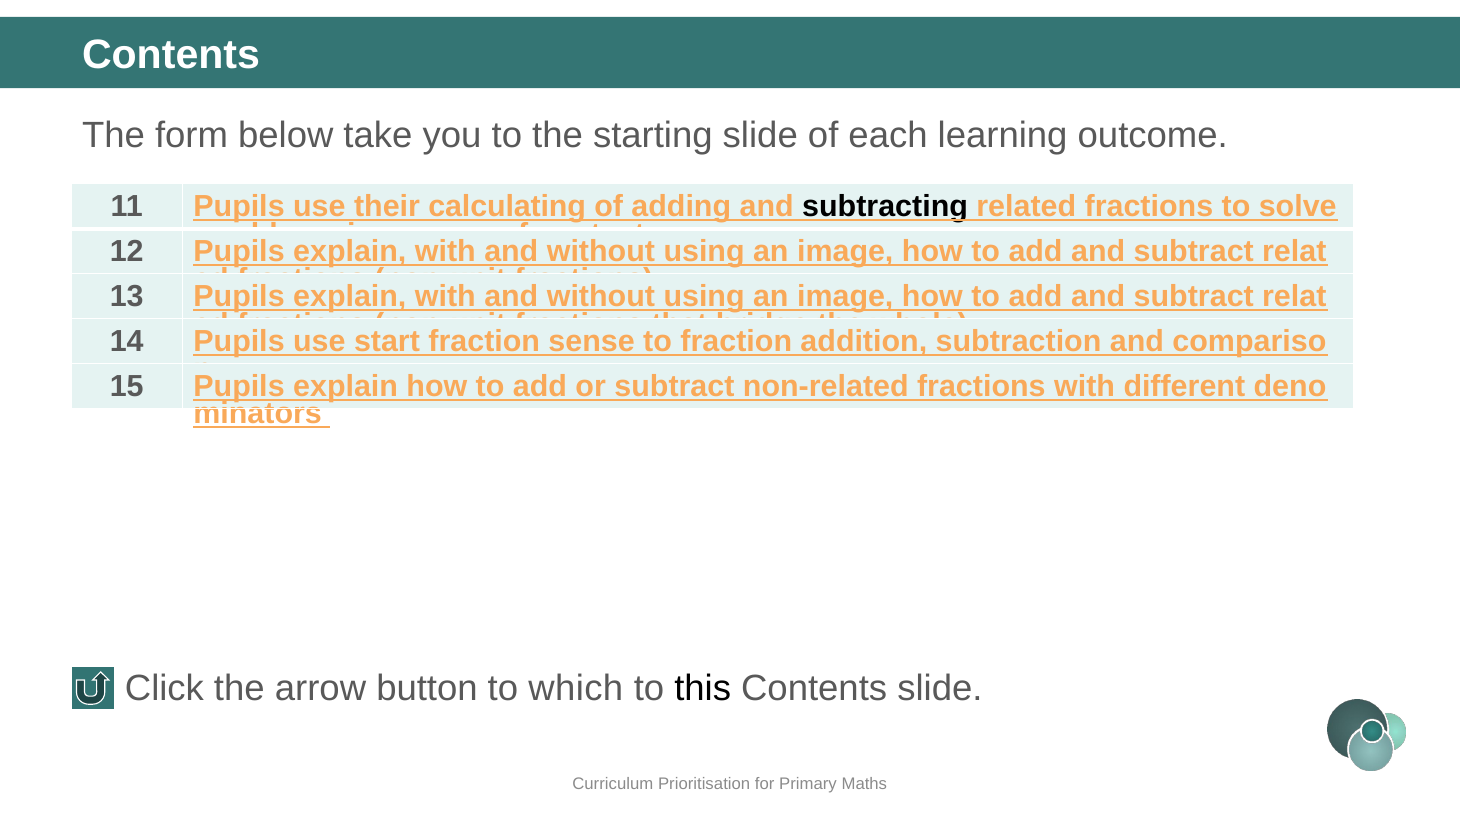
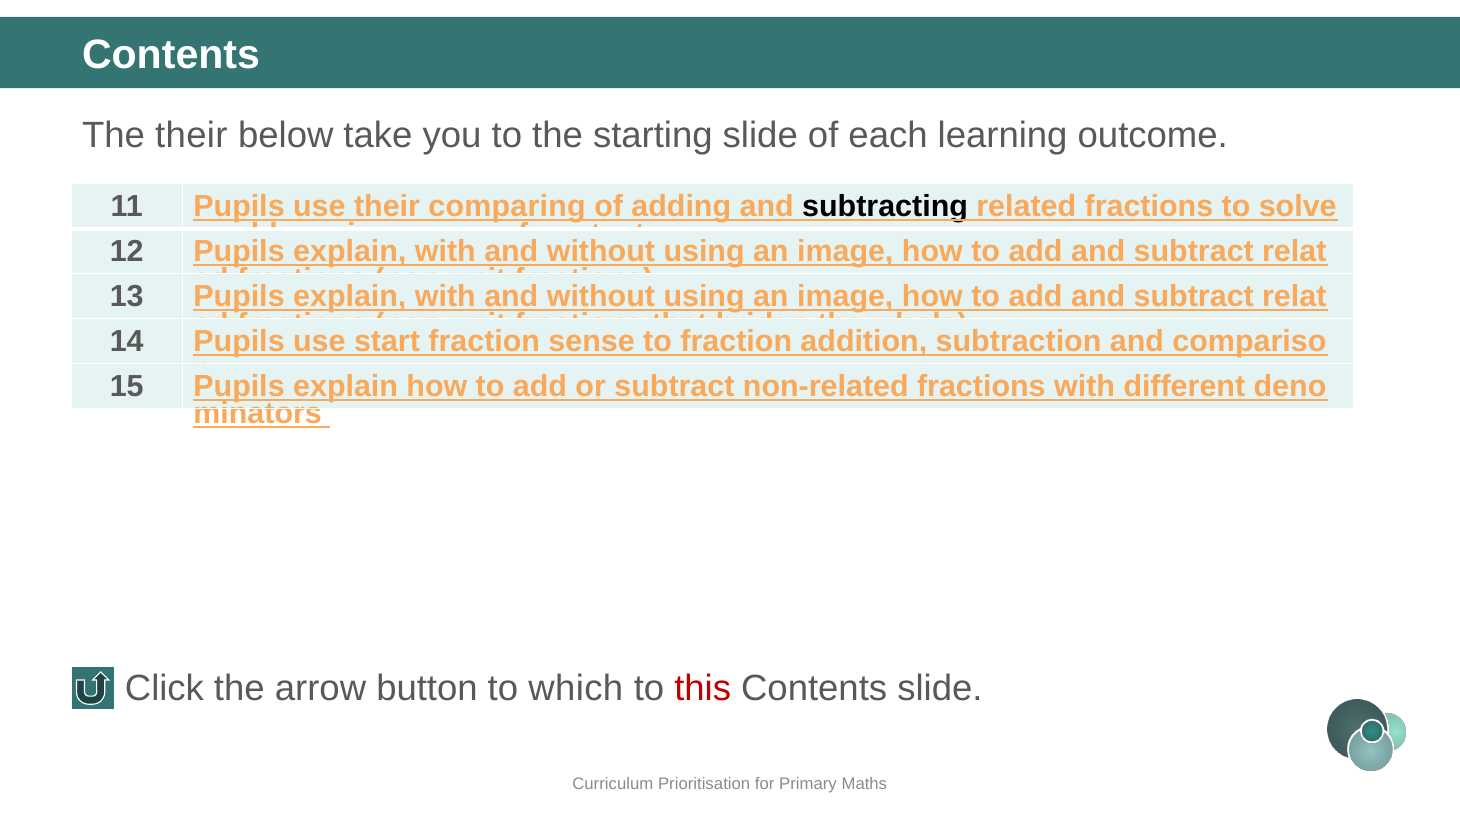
The form: form -> their (191, 136)
calculating: calculating -> comparing (507, 207)
this colour: black -> red (703, 688)
